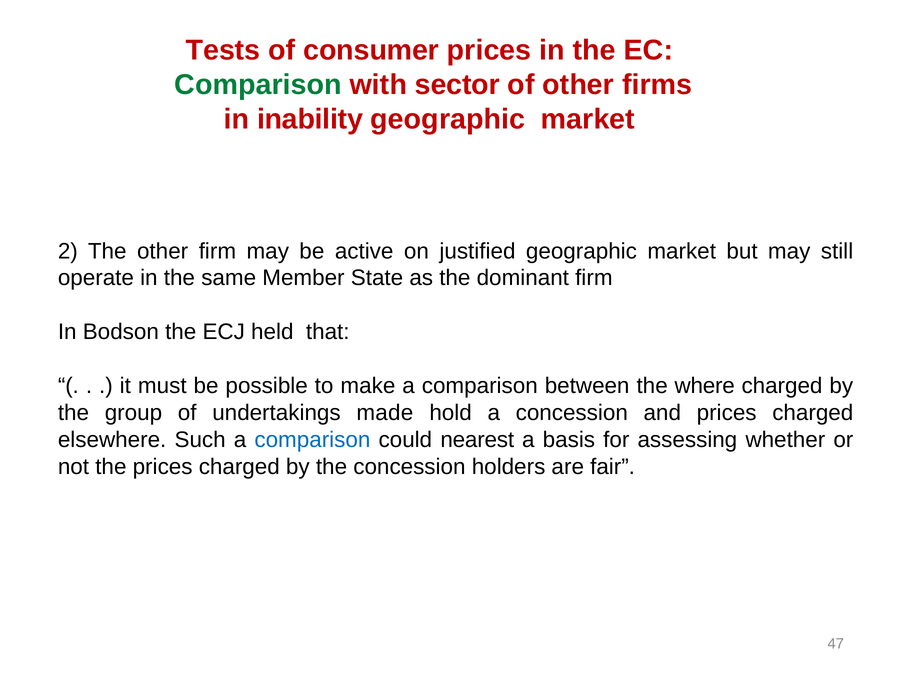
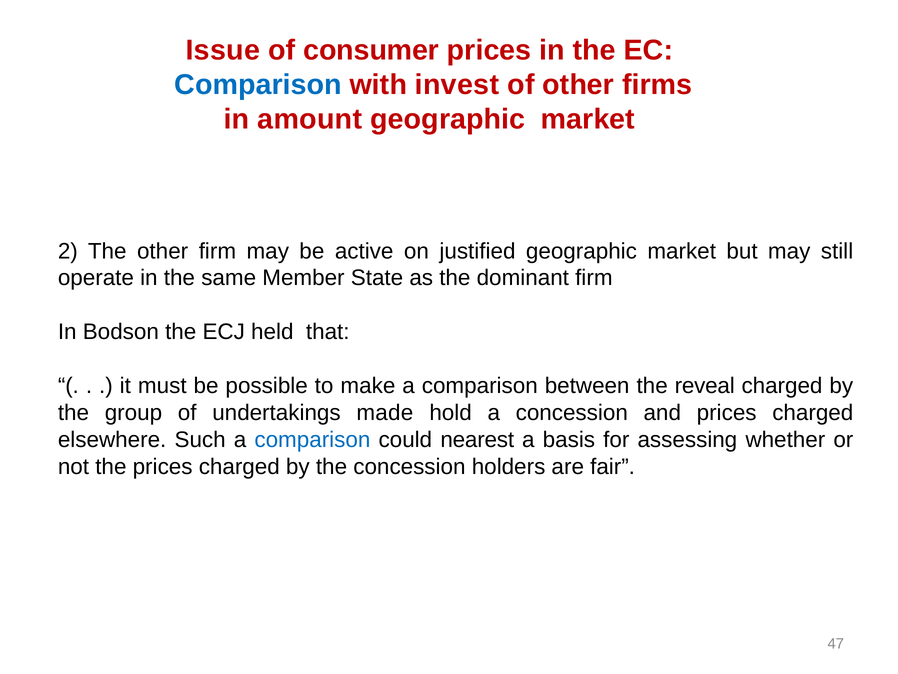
Tests: Tests -> Issue (223, 50)
Comparison colour: green -> blue (258, 85)
sector: sector -> invest (457, 85)
inability: inability -> amount (310, 119)
where: where -> reveal (705, 386)
